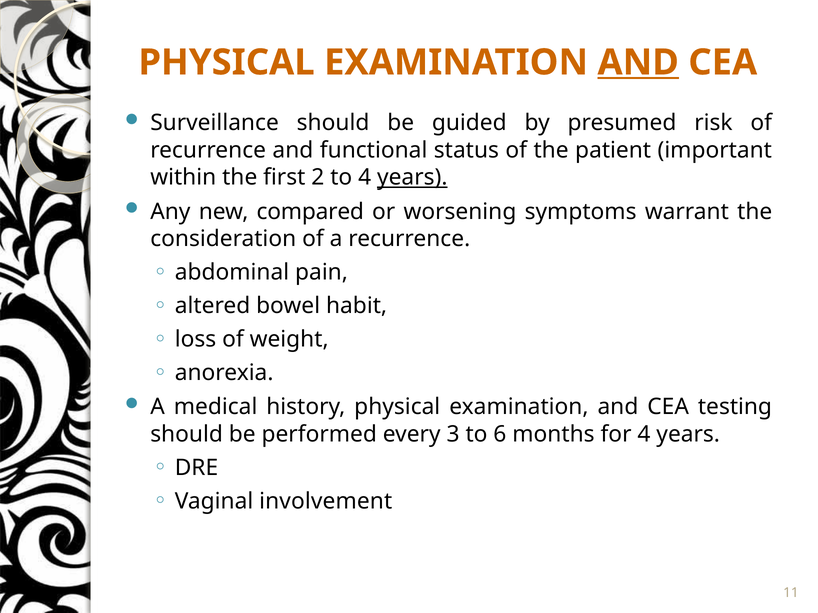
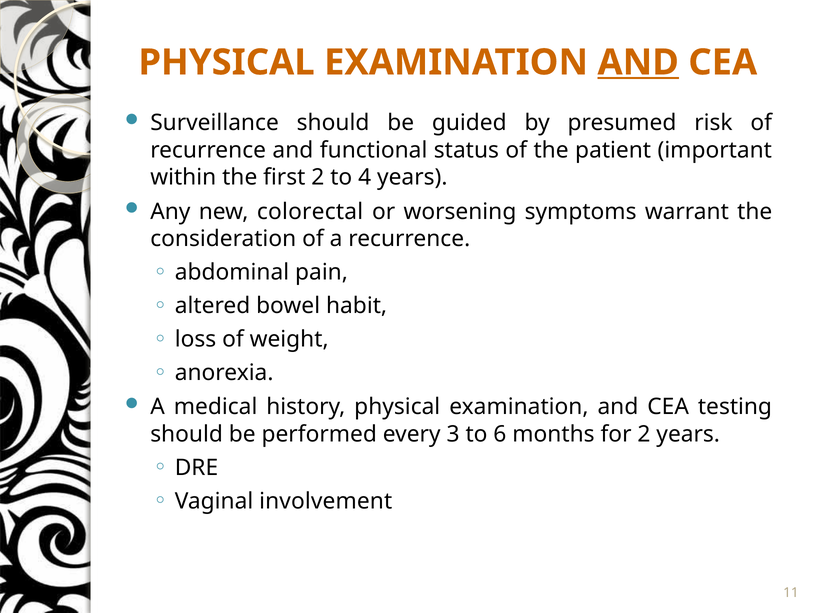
years underline: present -> none (412, 178)
compared: compared -> colorectal (310, 212)
for 4: 4 -> 2 (644, 434)
